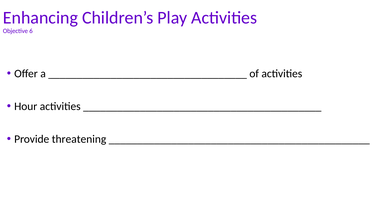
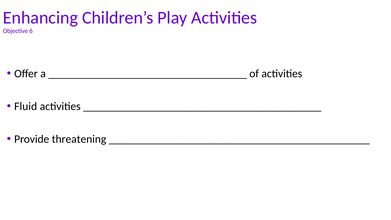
Hour: Hour -> Fluid (26, 106)
